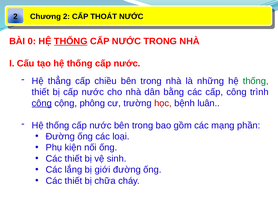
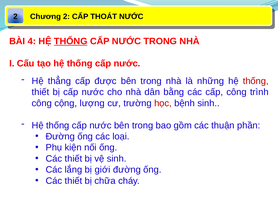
0: 0 -> 4 (32, 41)
chiều: chiều -> được (106, 81)
thống colour: green -> red (256, 81)
công underline: present -> none (42, 103)
phông: phông -> lượng (92, 103)
bệnh luân: luân -> sinh (209, 103)
mạng: mạng -> thuận (223, 126)
